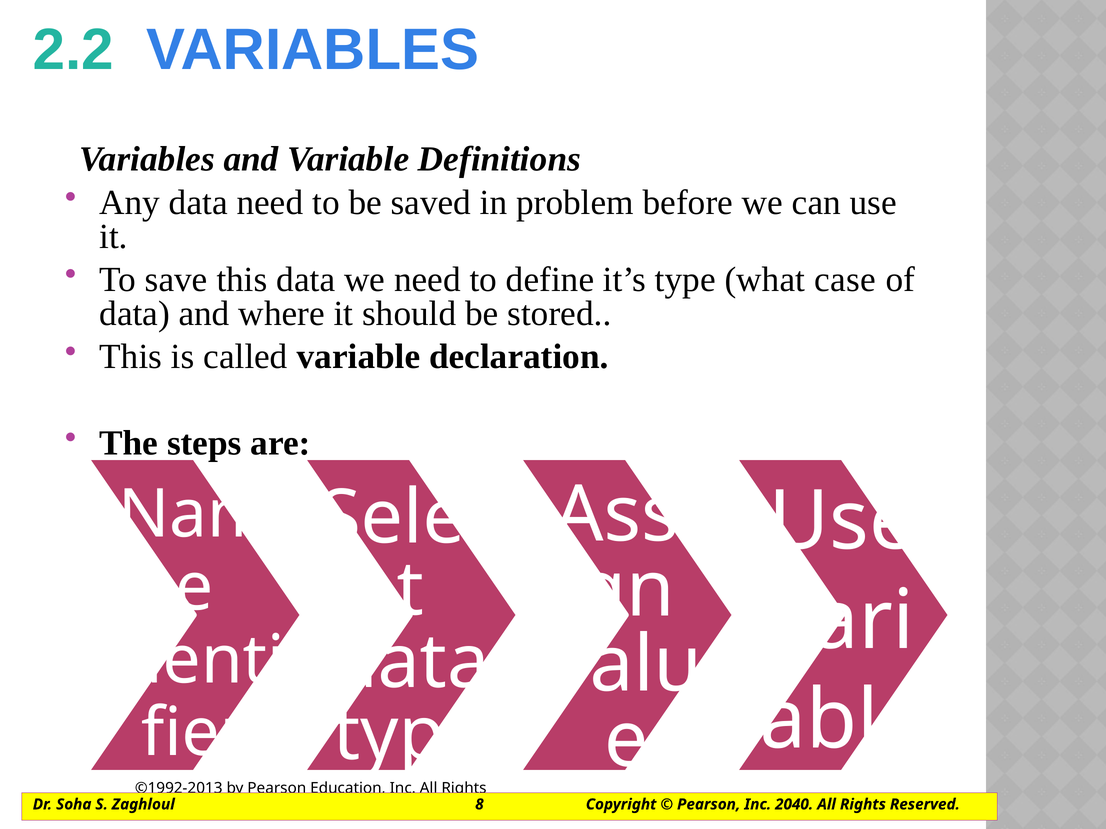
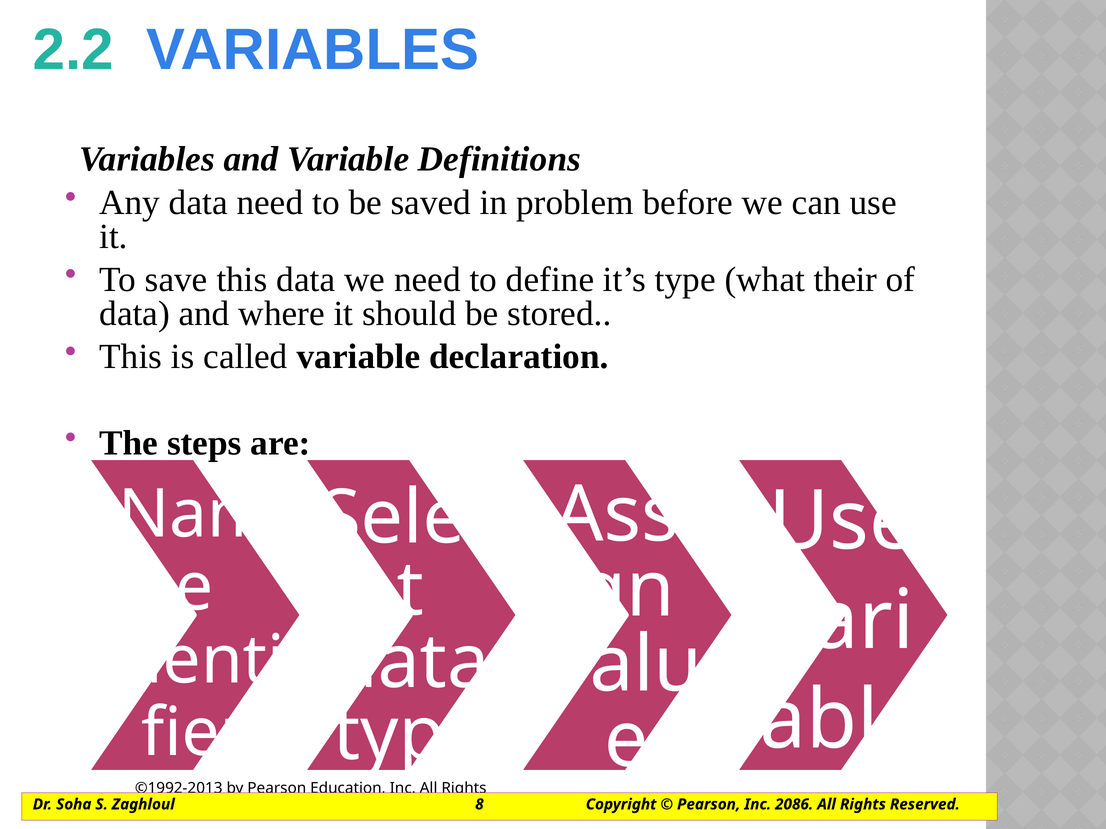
case: case -> their (845, 280)
2040: 2040 -> 2086 (794, 805)
